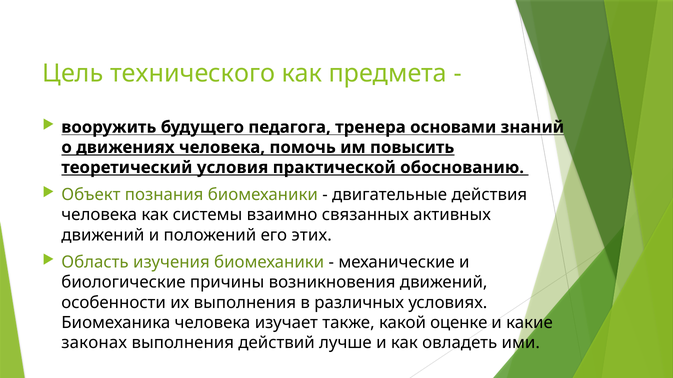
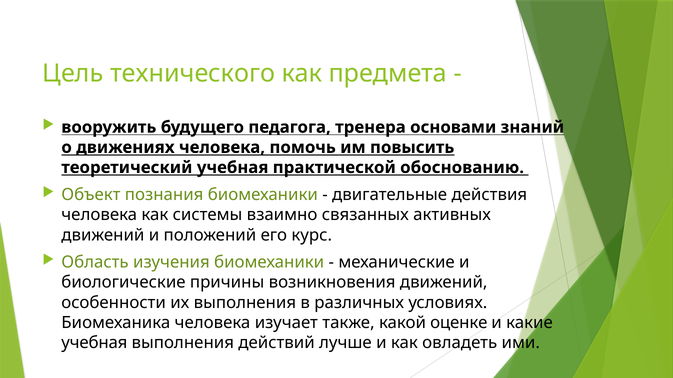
теоретический условия: условия -> учебная (233, 168)
этих: этих -> курс (312, 235)
законах: законах -> учебная (94, 343)
